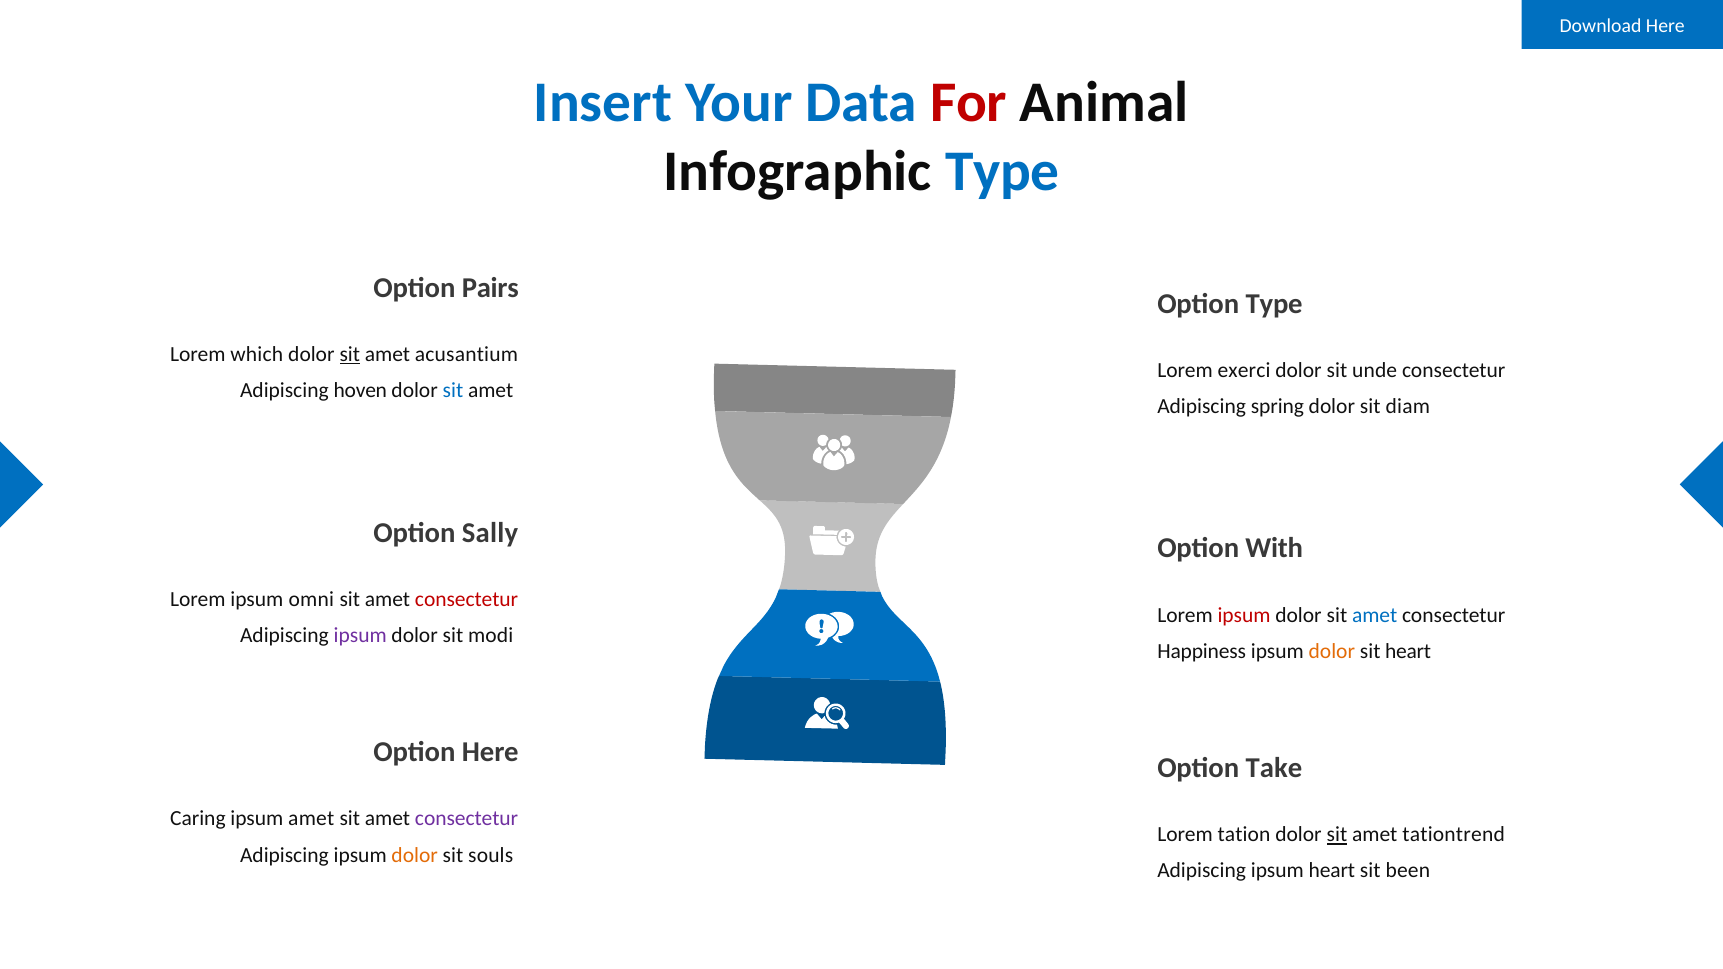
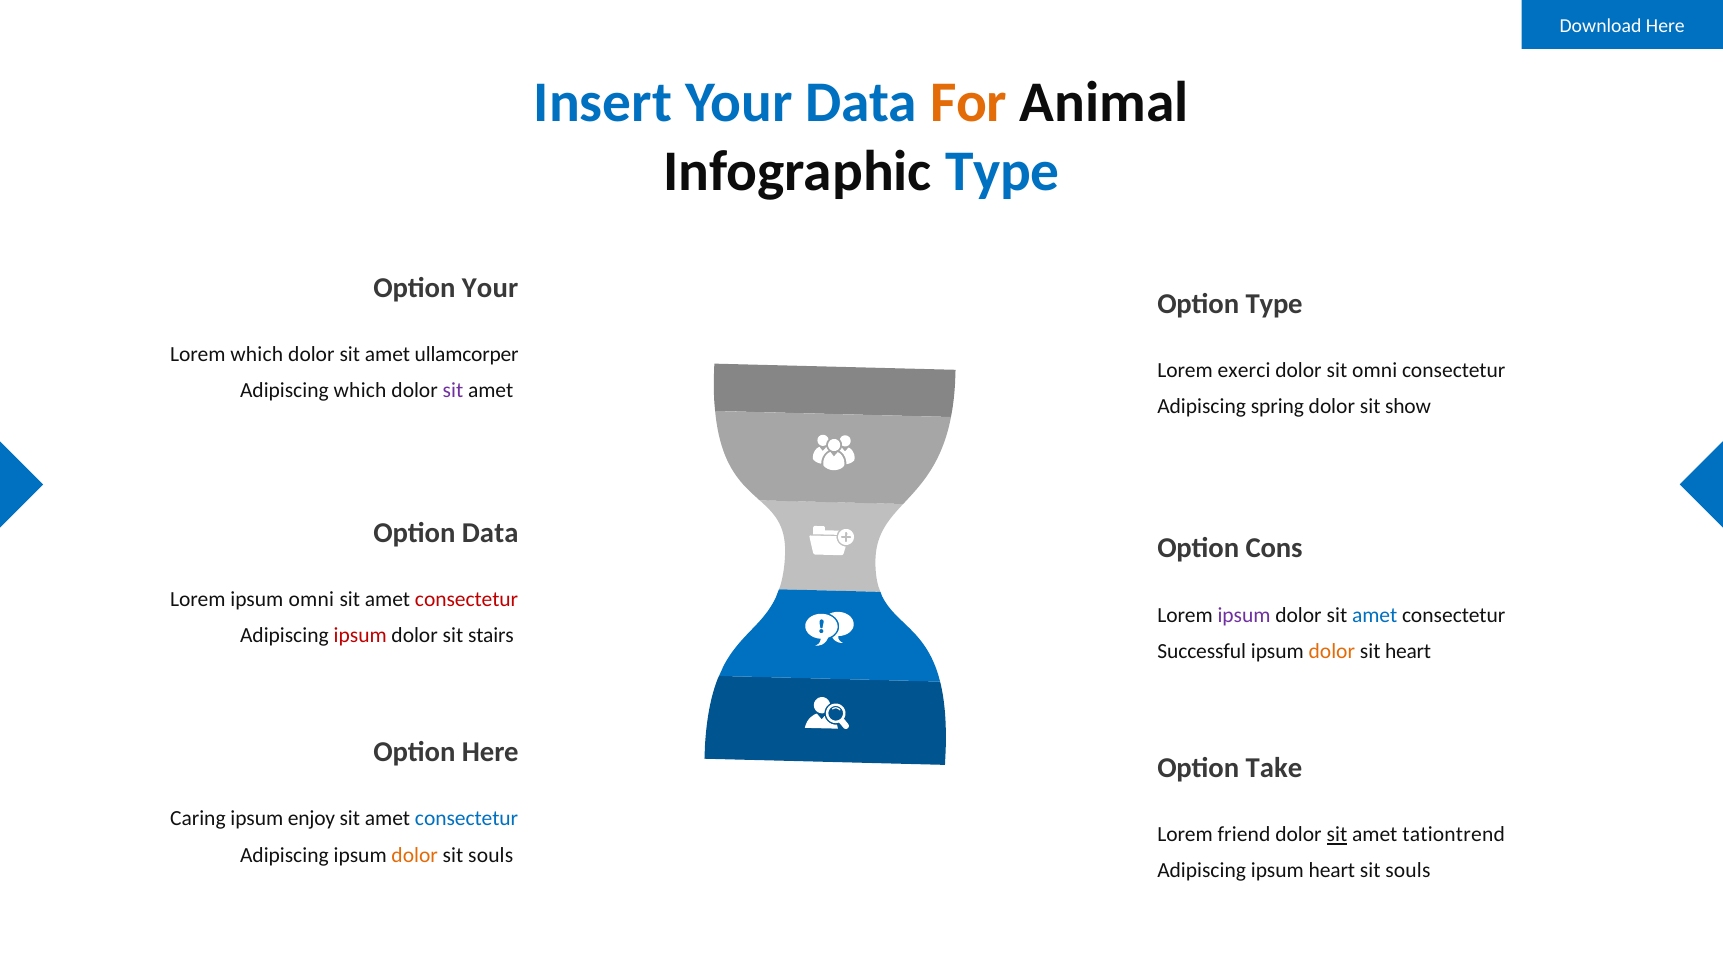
For colour: red -> orange (969, 103)
Option Pairs: Pairs -> Your (490, 288)
sit underline: present -> none (350, 355)
acusantium: acusantium -> ullamcorper (467, 355)
sit unde: unde -> omni (1375, 370)
Adipiscing hoven: hoven -> which (360, 391)
sit colour: blue -> purple (453, 391)
diam: diam -> show (1408, 407)
Option Sally: Sally -> Data (490, 533)
With: With -> Cons (1274, 549)
ipsum colour: red -> purple (1244, 615)
ipsum colour: purple -> red (360, 636)
modi: modi -> stairs (491, 636)
Happiness: Happiness -> Successful (1202, 651)
ipsum amet: amet -> enjoy (311, 819)
consectetur colour: purple -> blue (467, 819)
tation: tation -> friend (1244, 835)
been: been -> souls (1408, 871)
